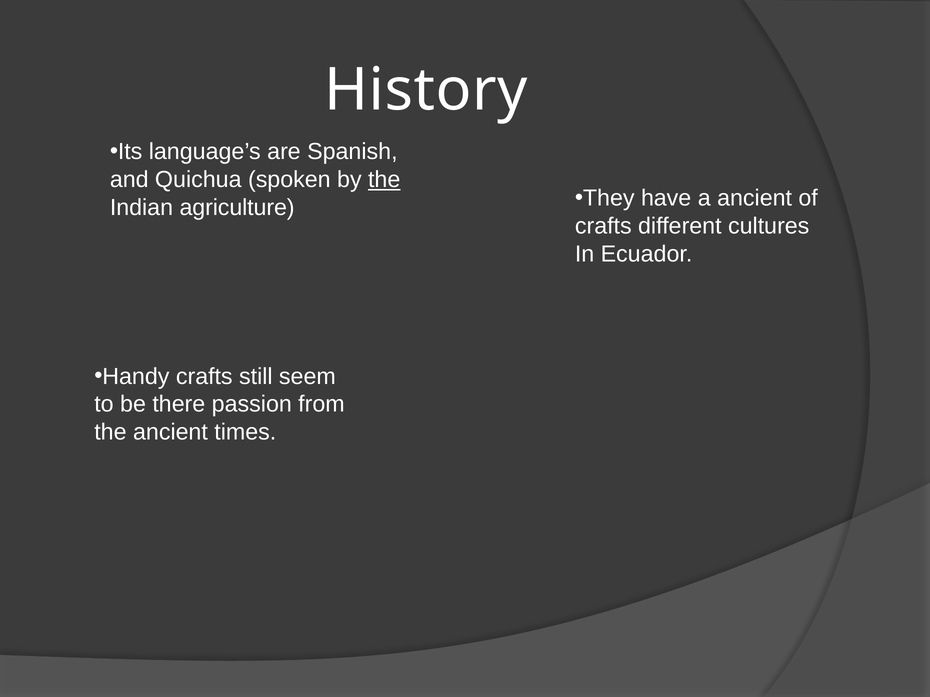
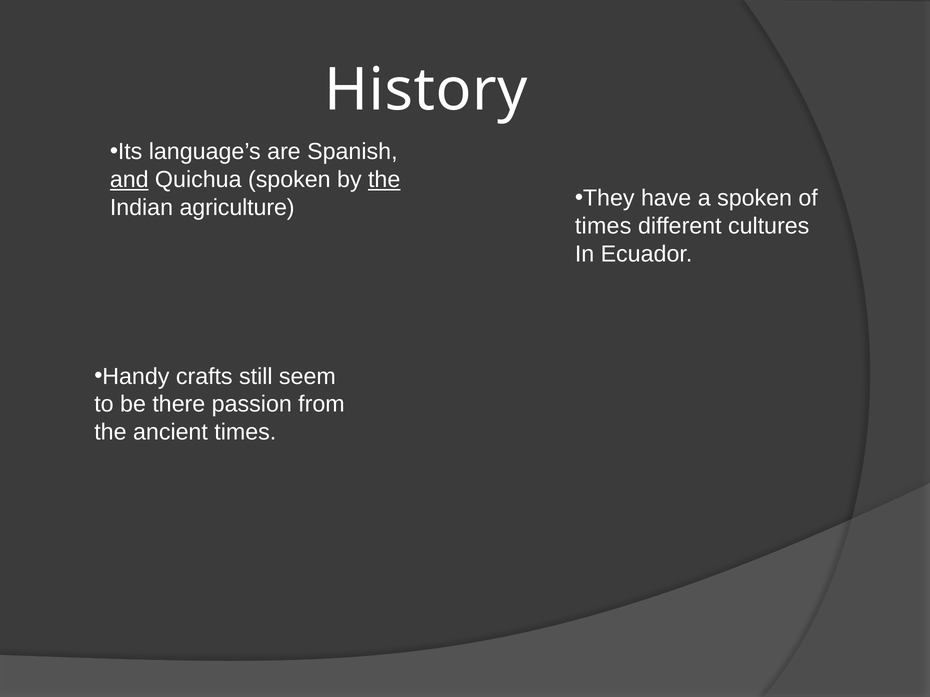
and underline: none -> present (129, 180)
a ancient: ancient -> spoken (755, 198)
crafts: crafts -> times (603, 226)
